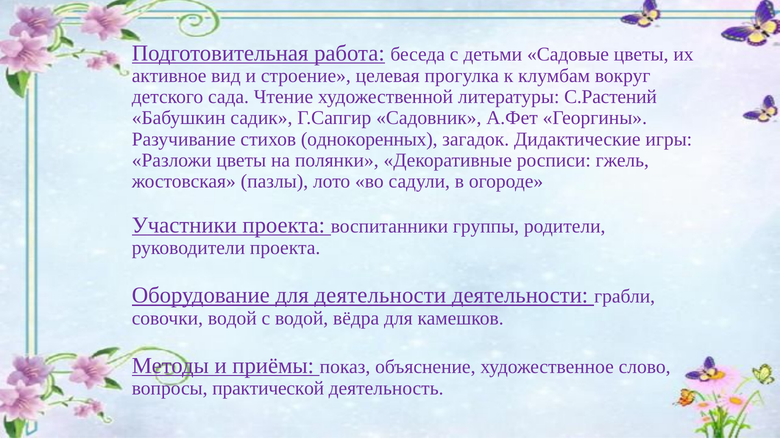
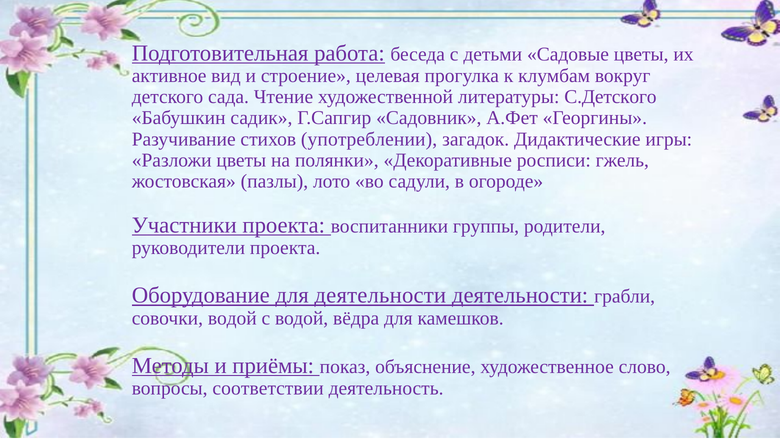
С.Растений: С.Растений -> С.Детского (610, 97)
однокоренных: однокоренных -> употреблении (369, 139)
практической: практической -> соответствии (268, 388)
